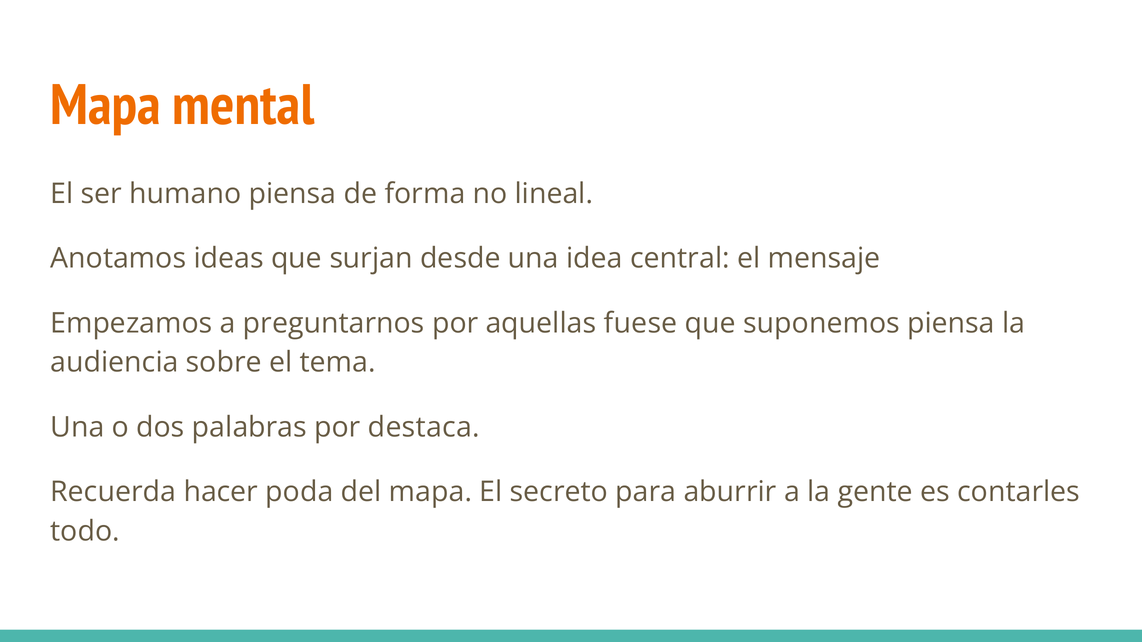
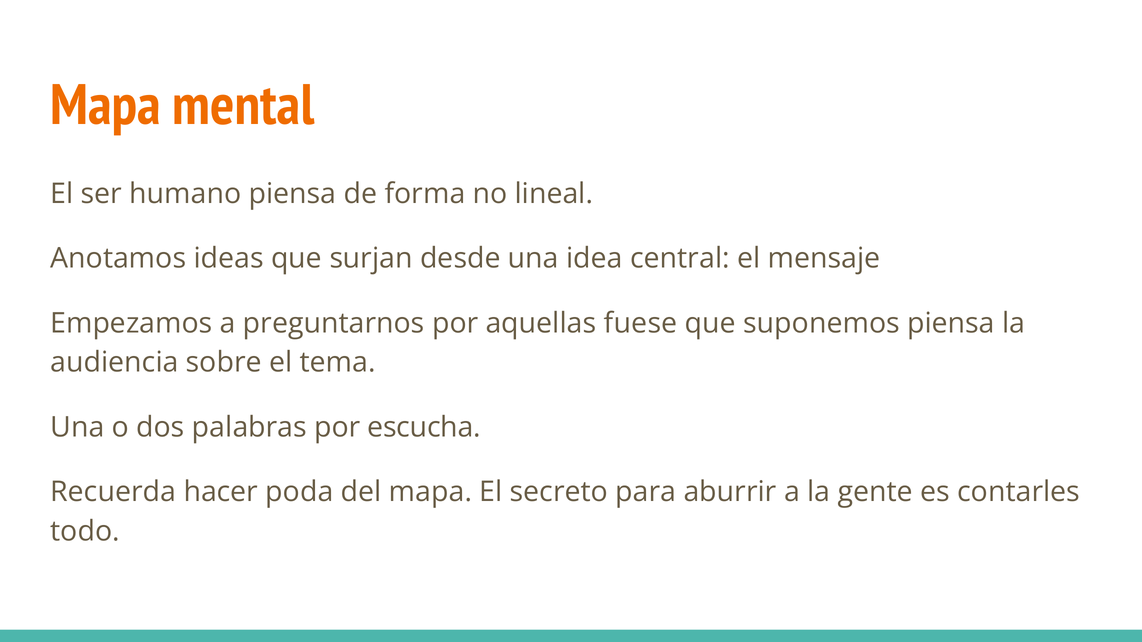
destaca: destaca -> escucha (424, 427)
